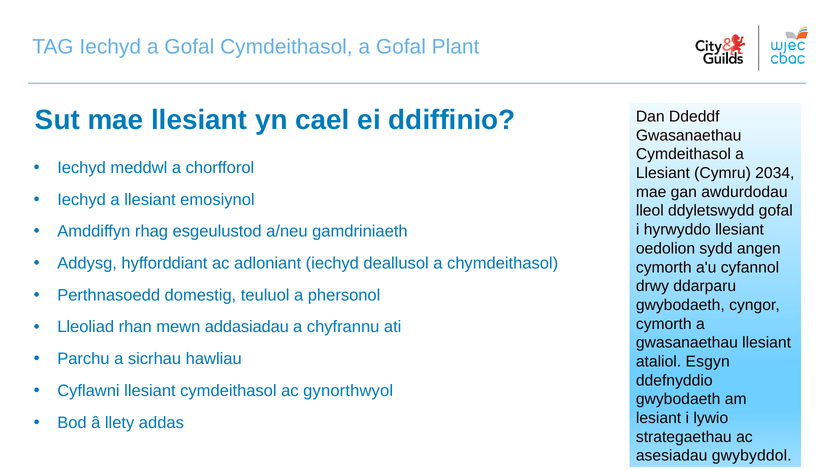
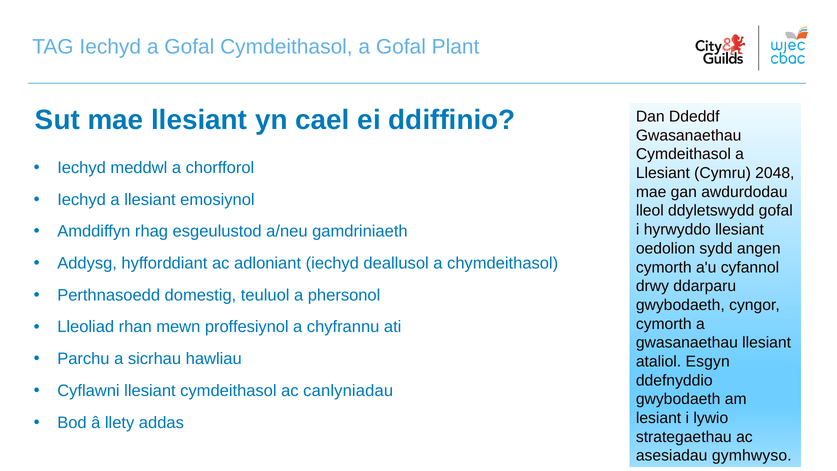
2034: 2034 -> 2048 (775, 173)
addasiadau: addasiadau -> proffesiynol (247, 327)
gynorthwyol: gynorthwyol -> canlyniadau (348, 391)
gwybyddol: gwybyddol -> gymhwyso (752, 456)
